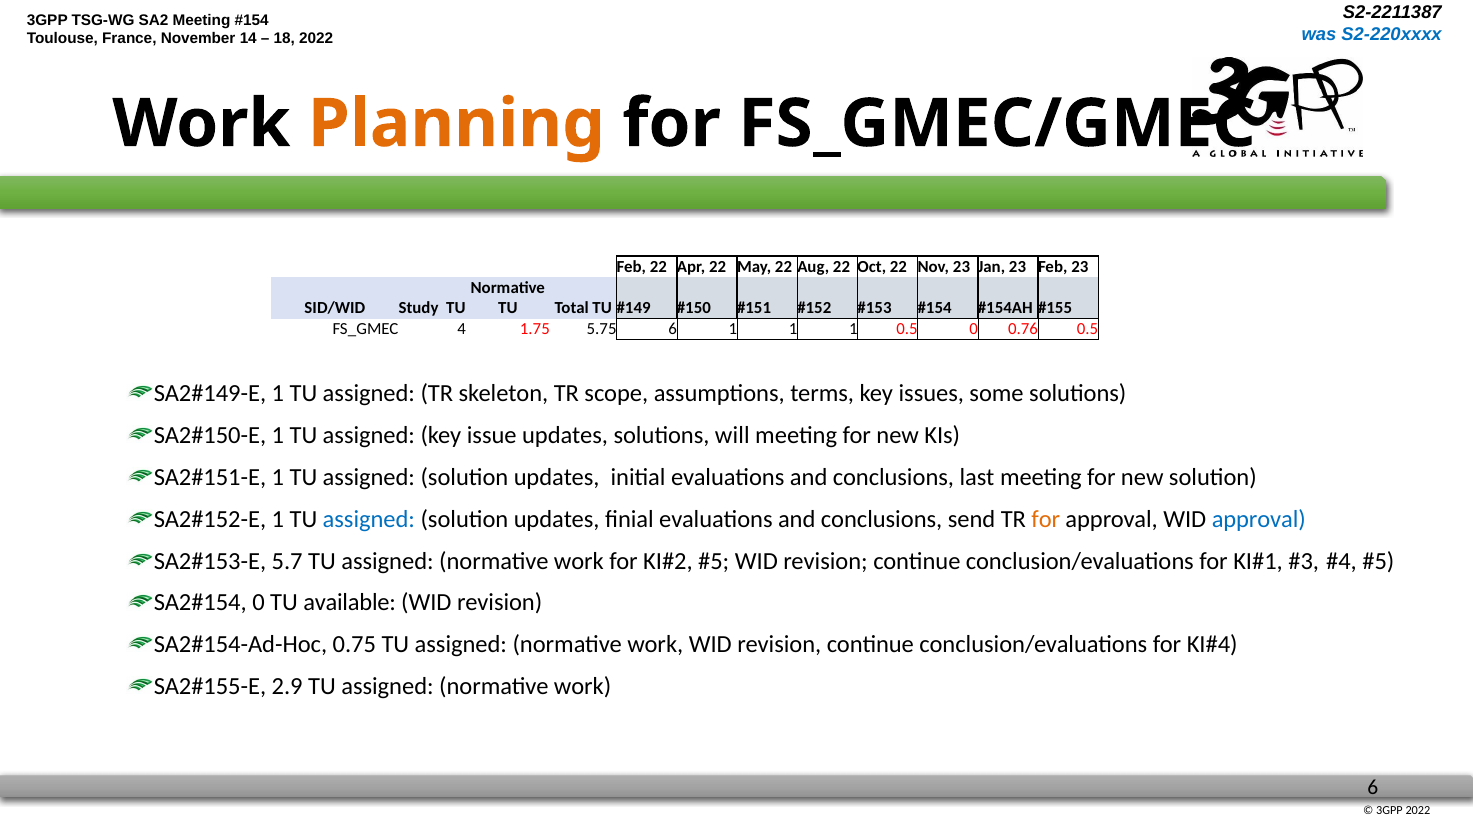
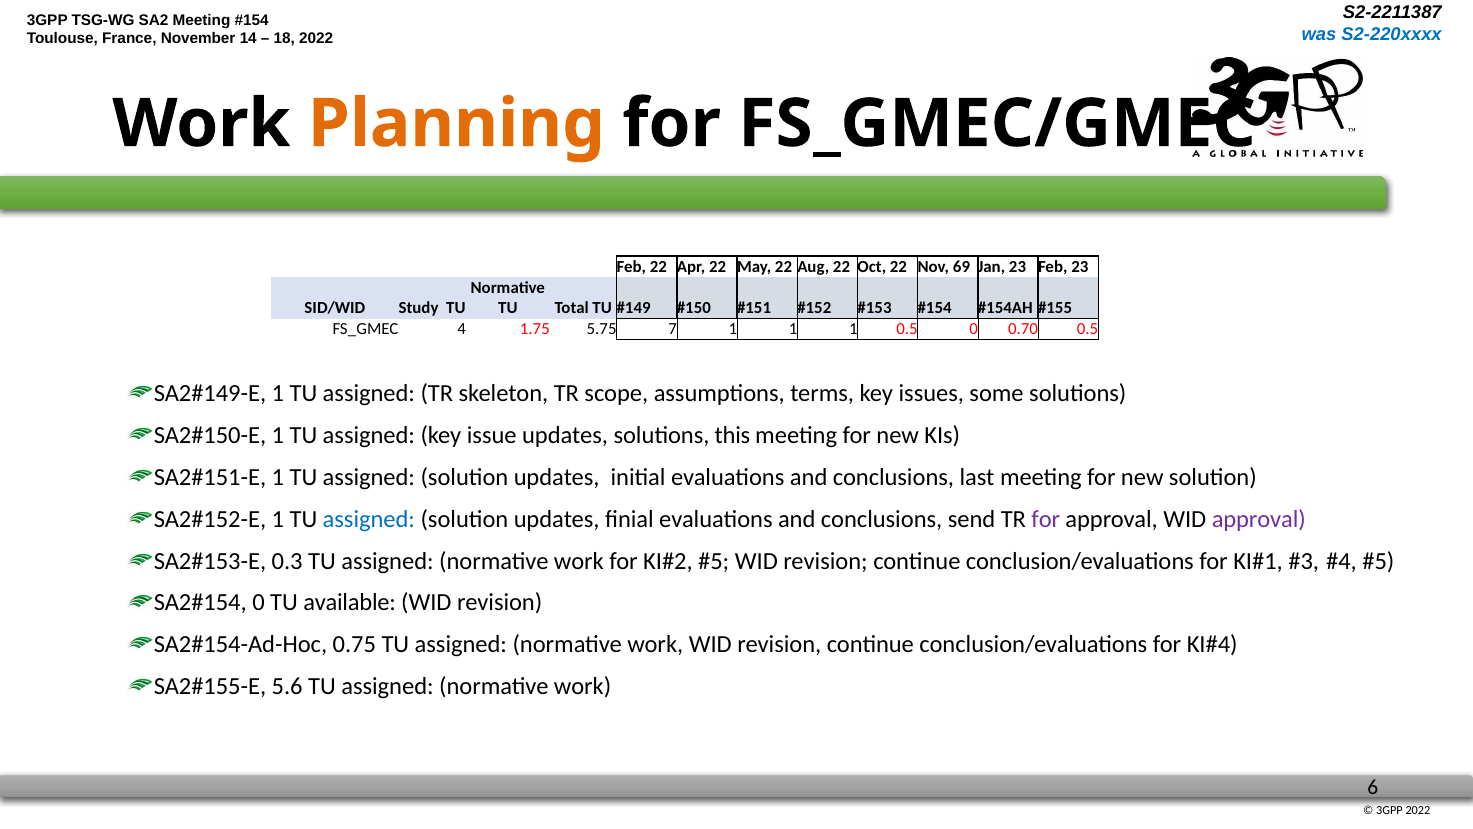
Nov 23: 23 -> 69 (962, 266)
5.75 6: 6 -> 7 (673, 329)
0.76: 0.76 -> 0.70 (1023, 329)
will: will -> this (733, 435)
for colour: orange -> purple (1046, 519)
approval colour: blue -> purple (1259, 519)
5.7: 5.7 -> 0.3 (287, 561)
2.9: 2.9 -> 5.6 (287, 686)
